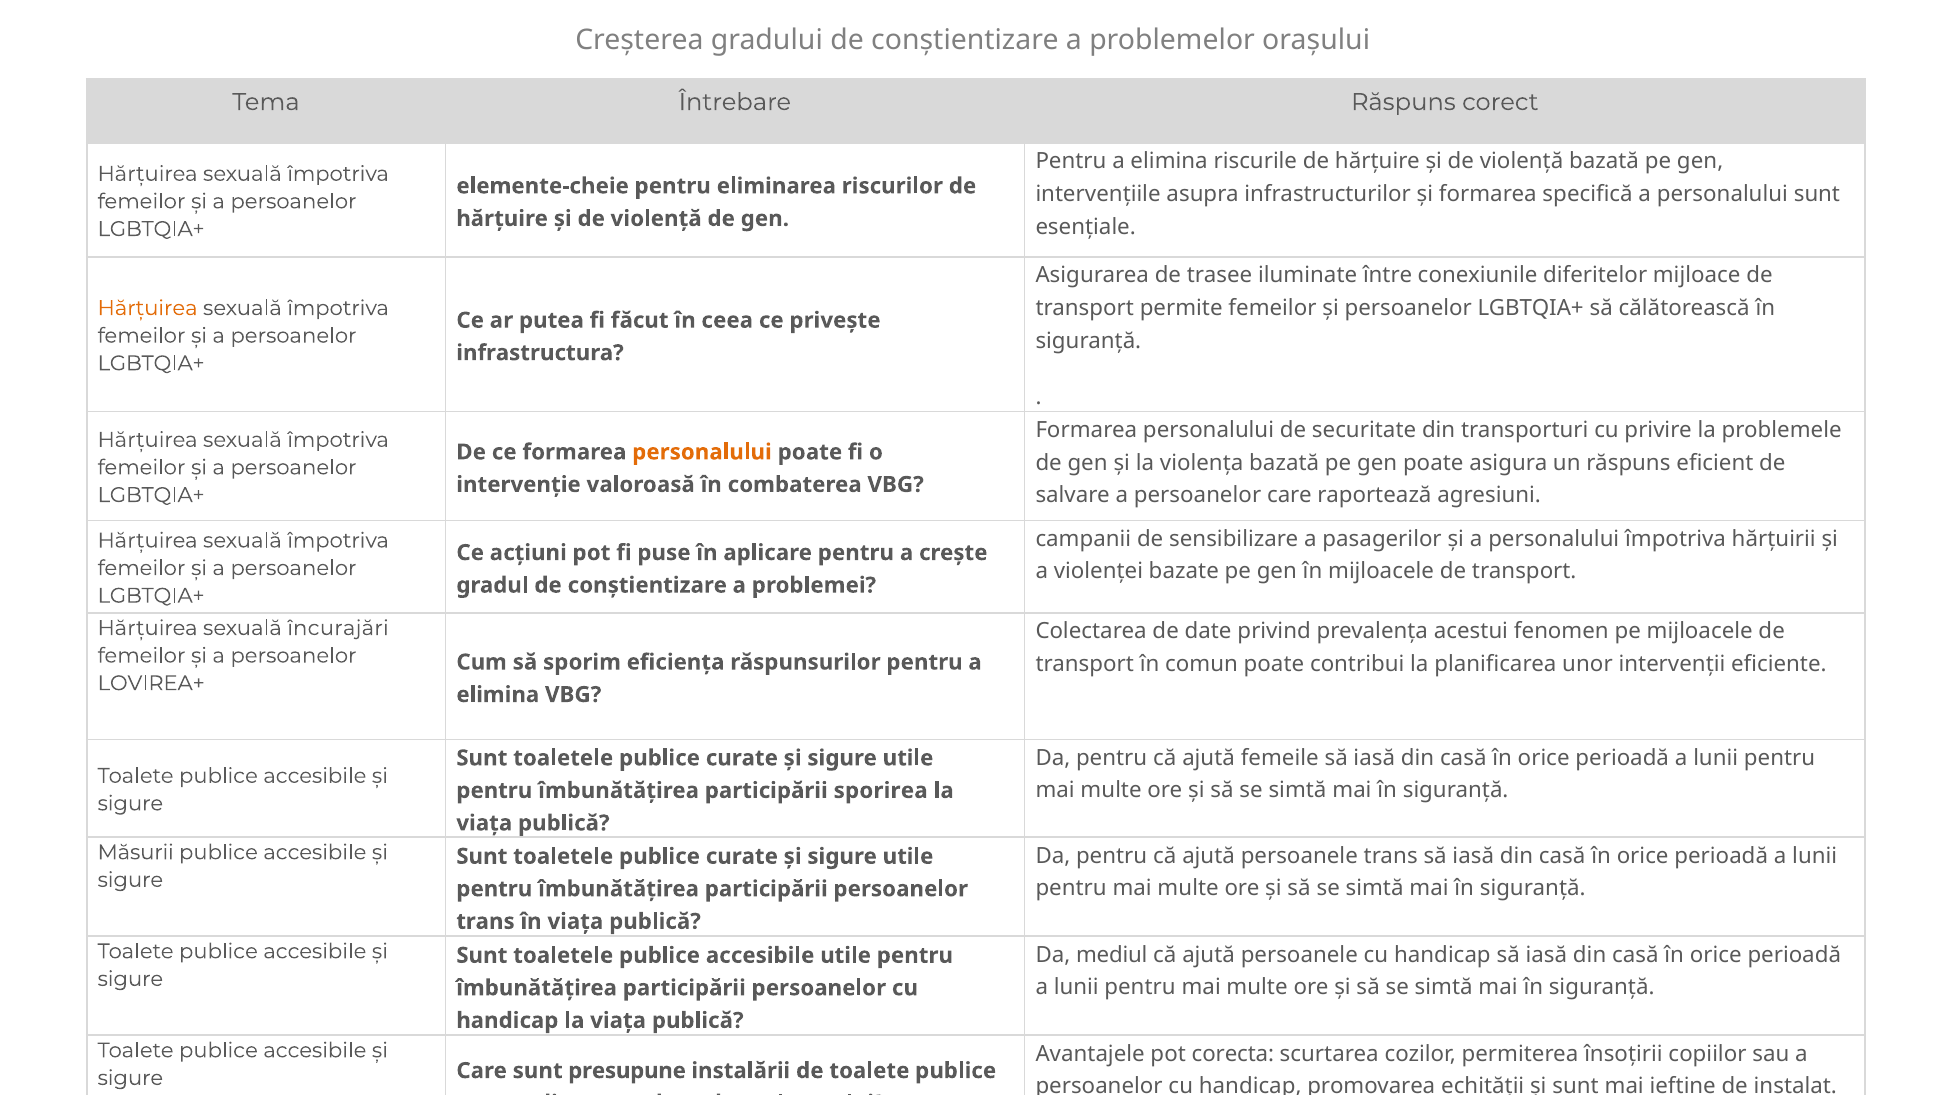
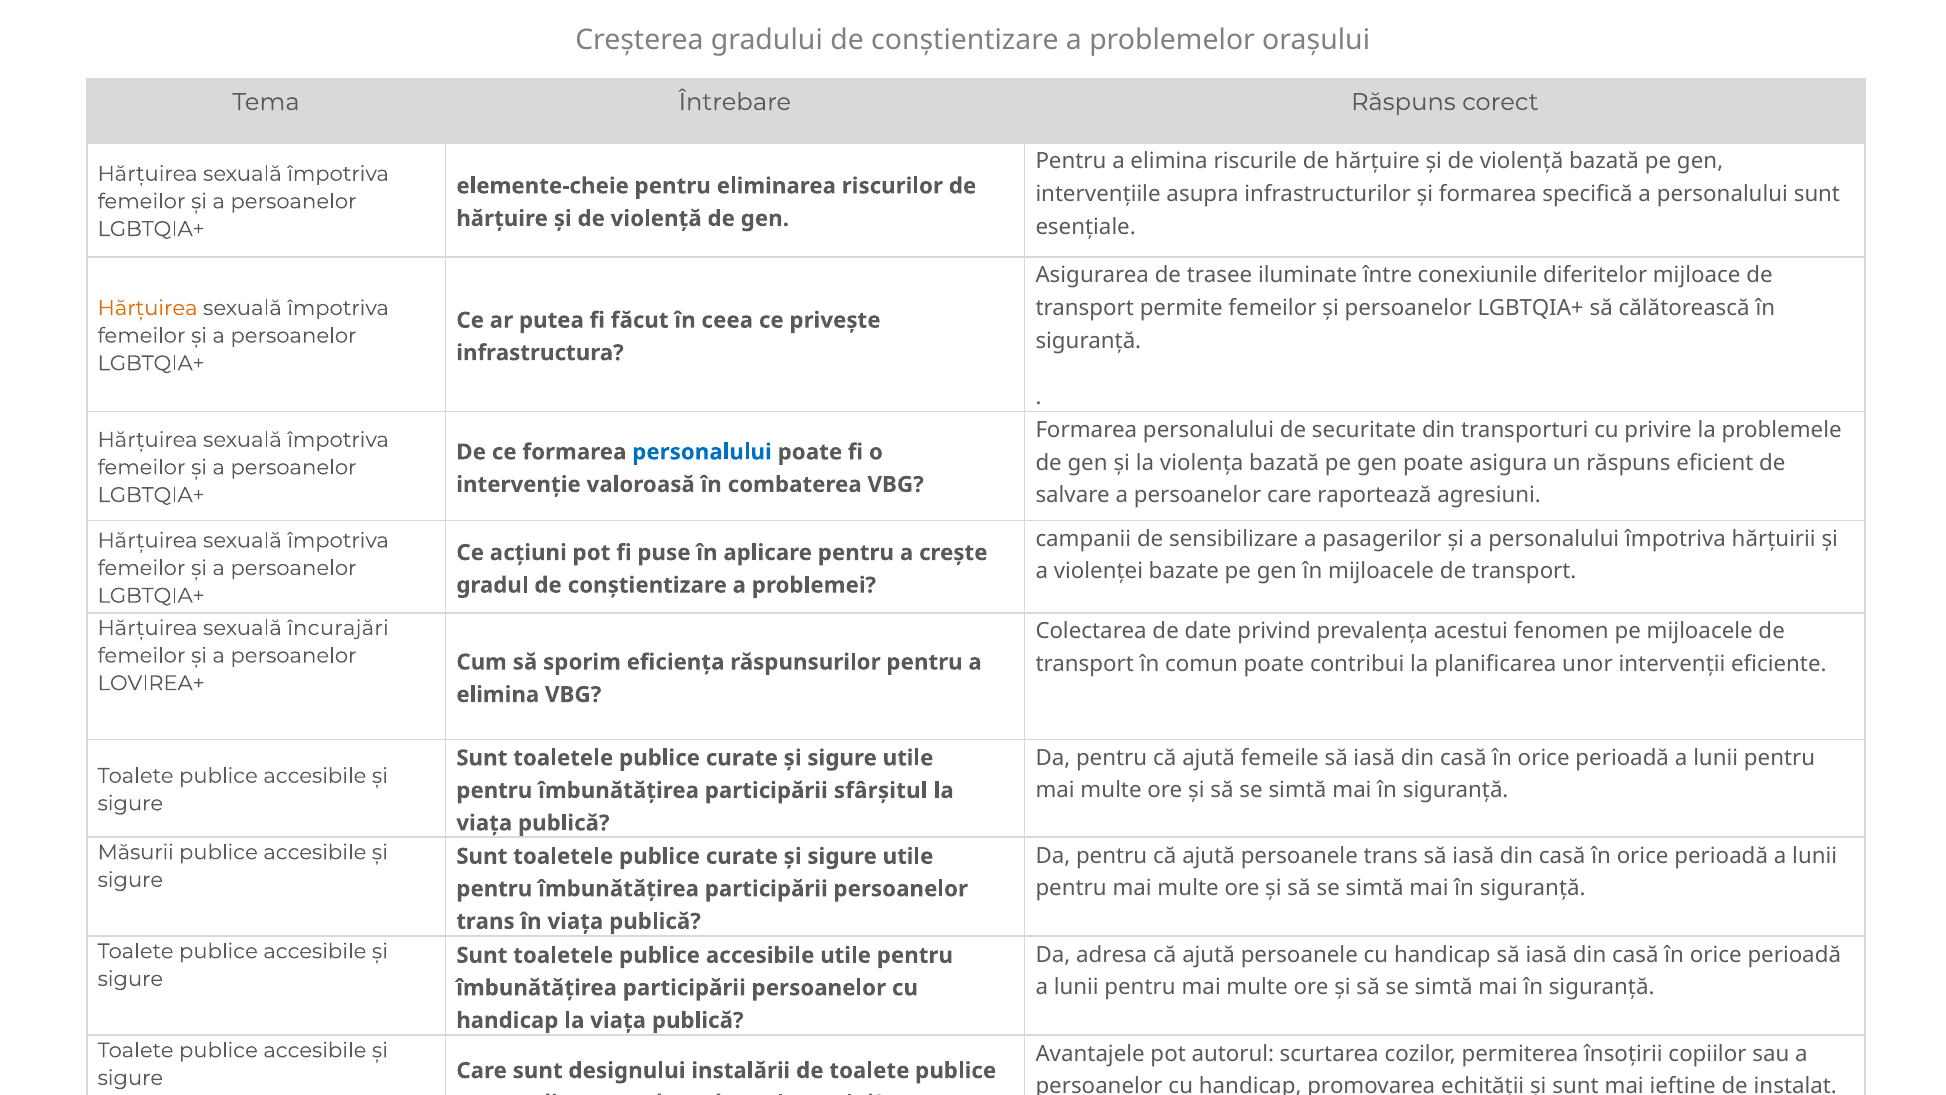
personalului colour: orange -> blue (702, 452)
sporirea: sporirea -> sfârșitul (881, 790)
mediul: mediul -> adresa (1112, 954)
corecta: corecta -> autorul (1233, 1053)
presupune: presupune -> designului (627, 1070)
